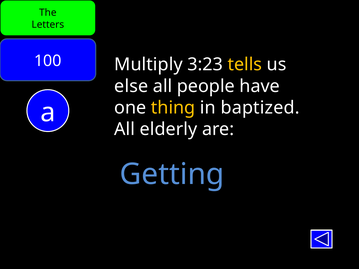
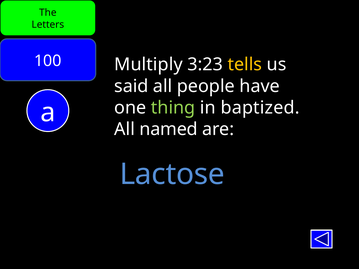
else: else -> said (131, 86)
thing colour: yellow -> light green (173, 108)
elderly: elderly -> named (169, 129)
Getting: Getting -> Lactose (172, 174)
